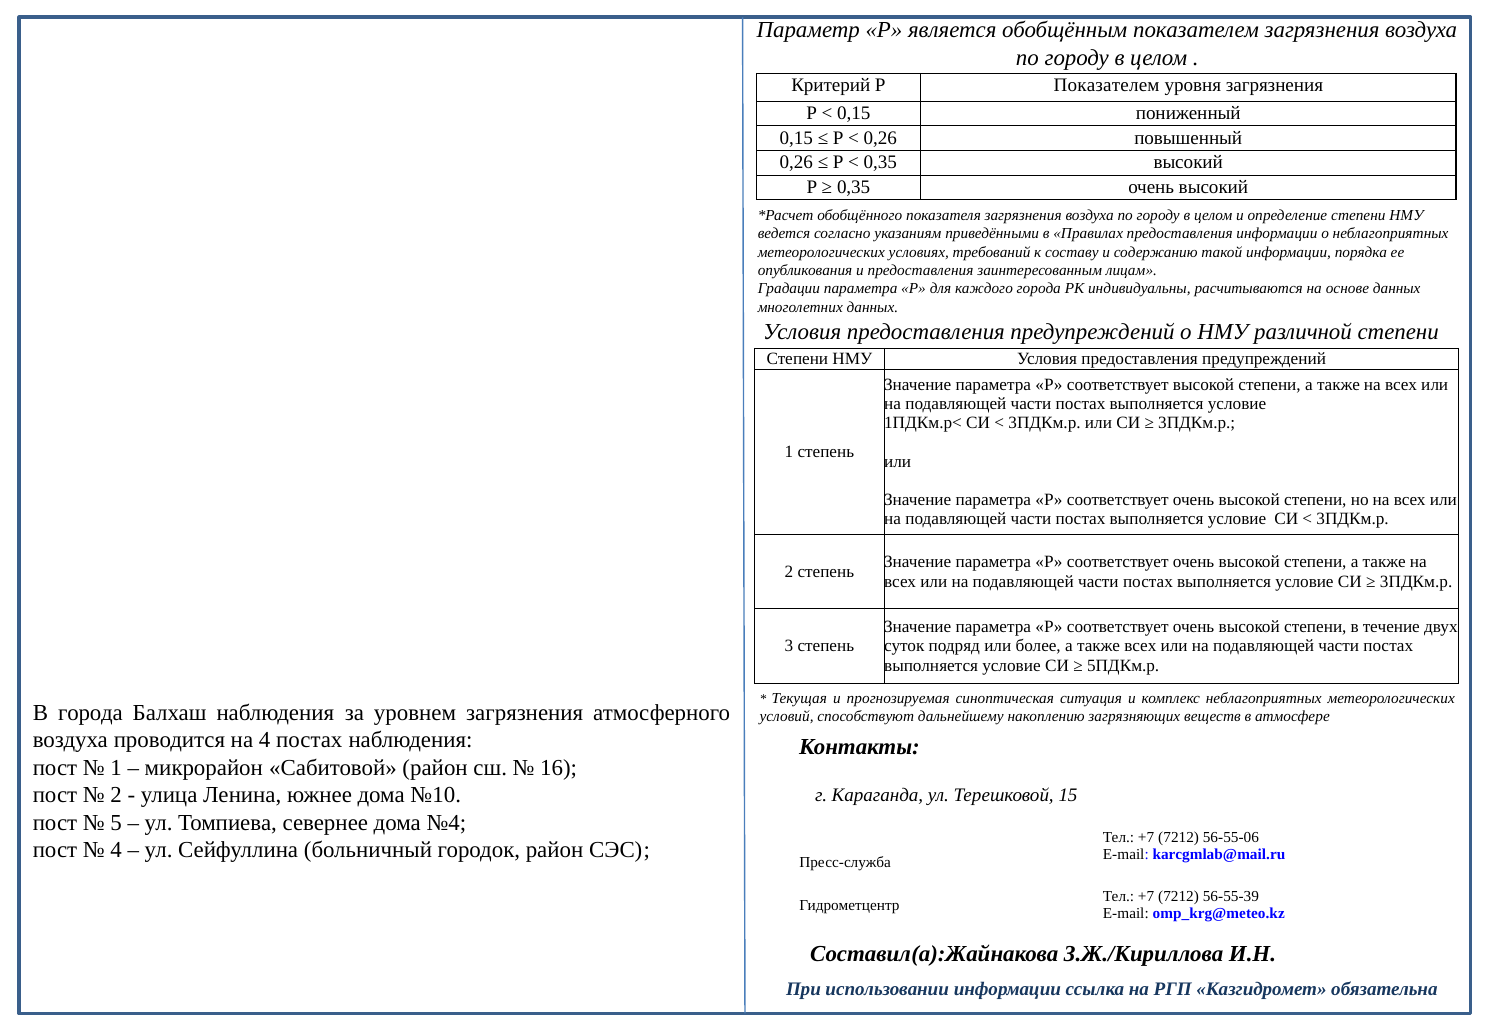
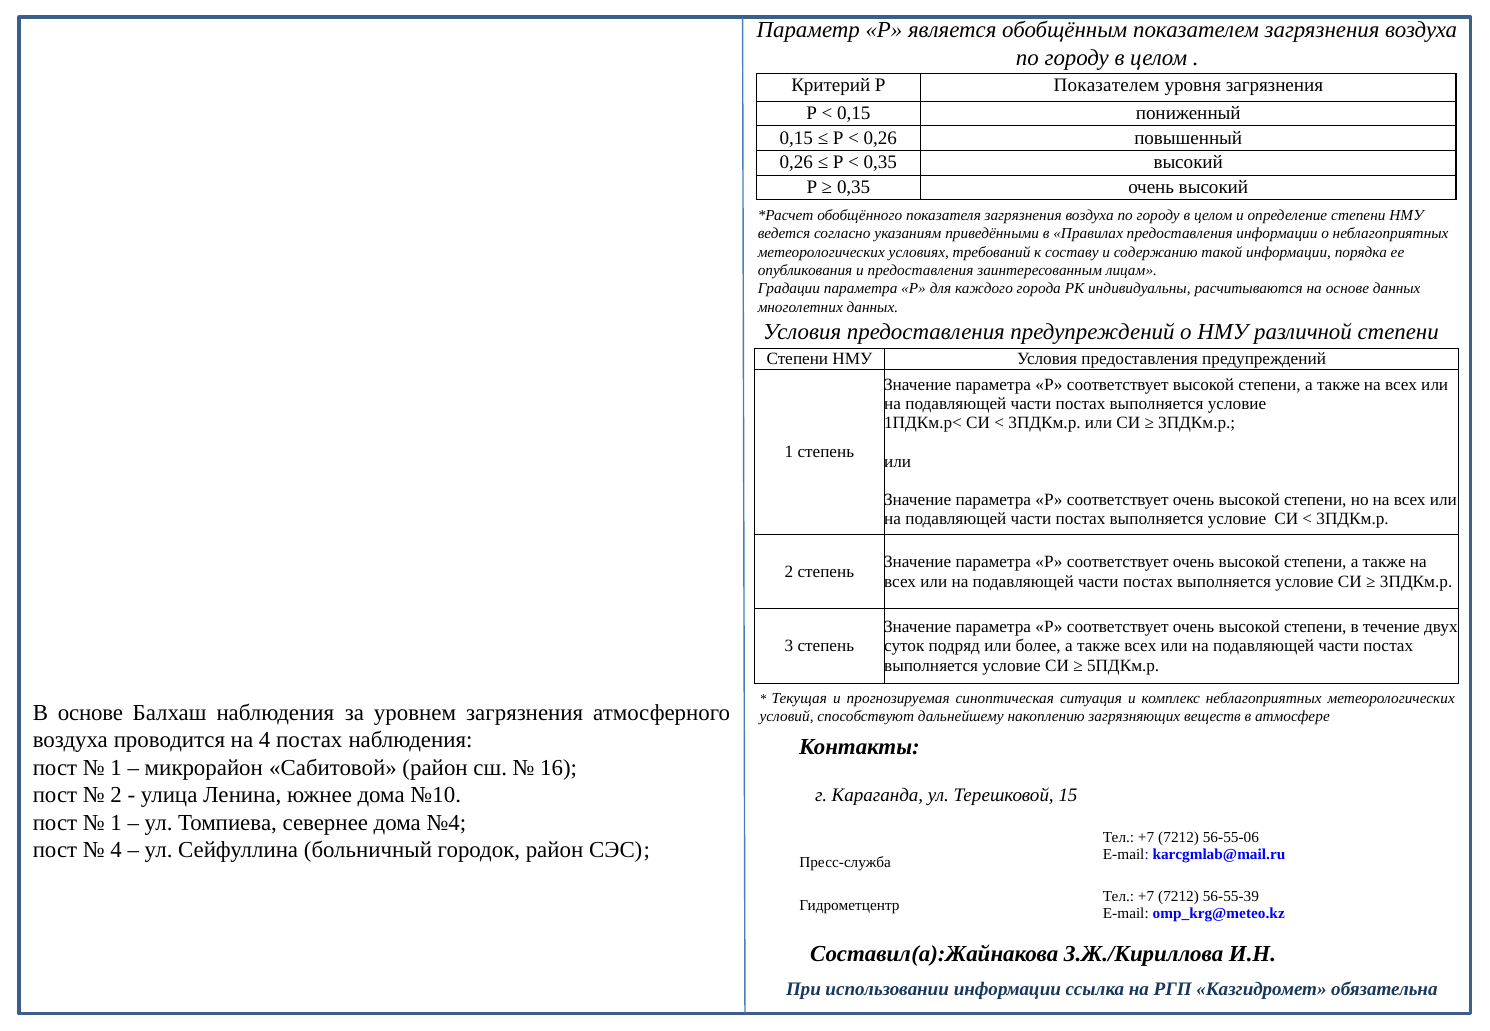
В города: города -> основе (90, 713)
5: 5 -> 1 (116, 823)
